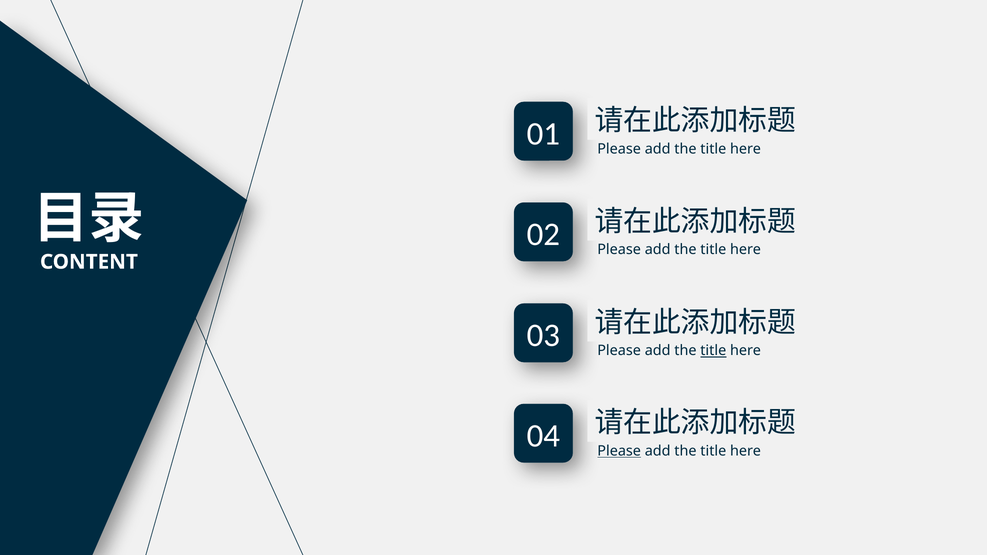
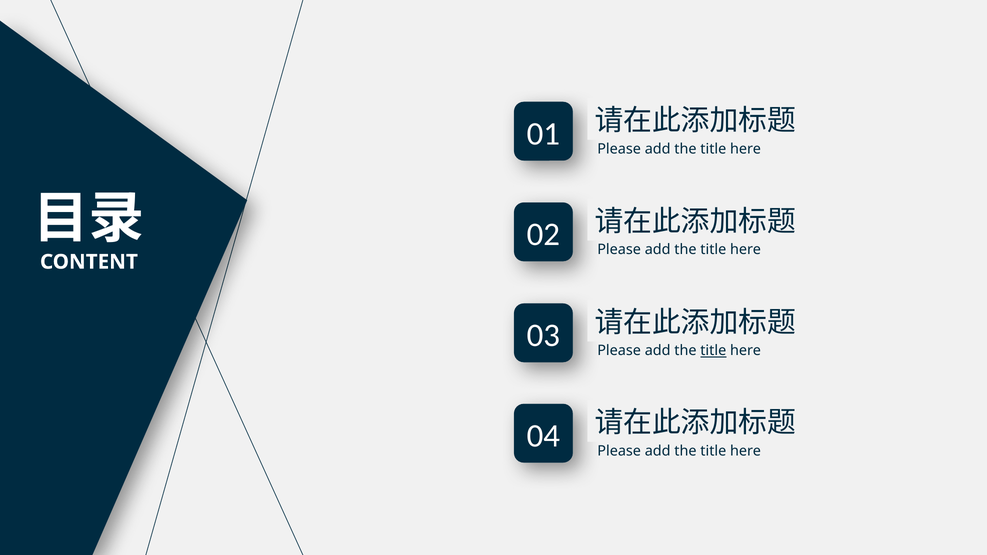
Please underline: present -> none (619, 451)
